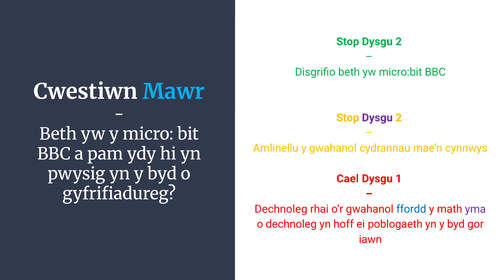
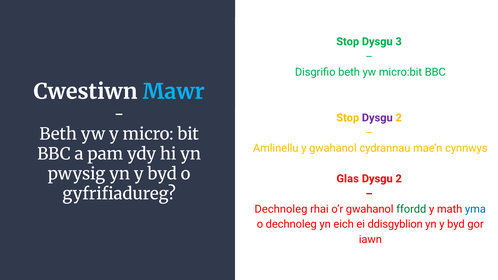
2: 2 -> 3 (399, 42)
Cael: Cael -> Glas (348, 179)
1: 1 -> 2 (399, 179)
ffordd colour: blue -> green (411, 209)
yma colour: purple -> blue (475, 209)
hoff: hoff -> eich (344, 224)
poblogaeth: poblogaeth -> ddisgyblion (395, 224)
